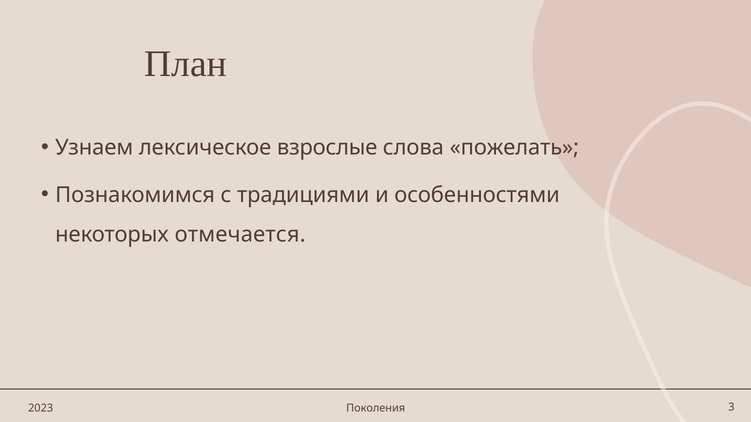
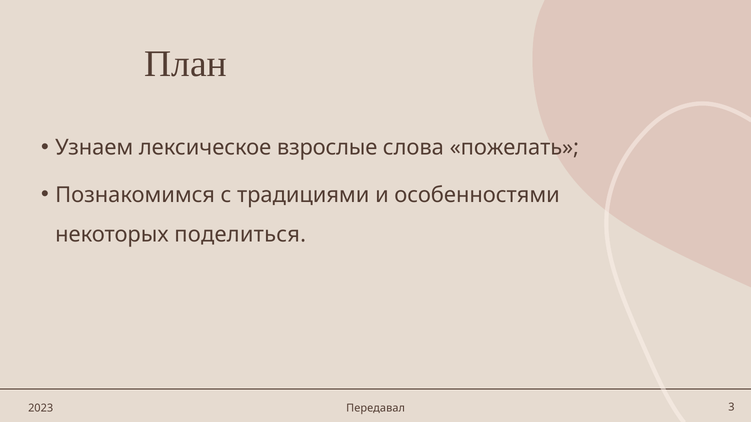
отмечается: отмечается -> поделиться (240, 235)
Поколения: Поколения -> Передавал (376, 409)
